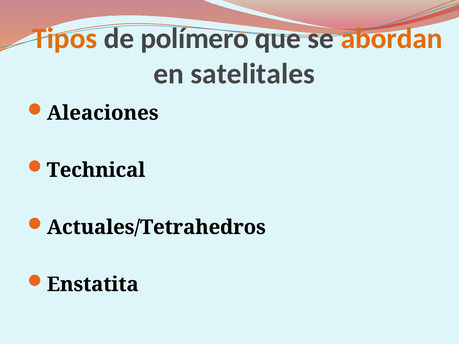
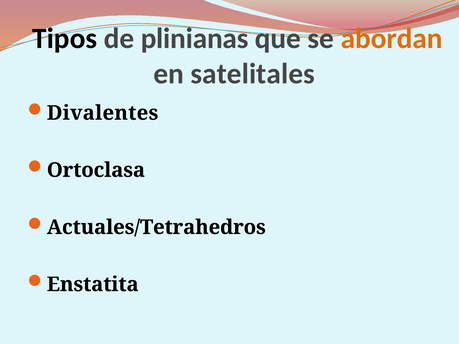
Tipos colour: orange -> black (65, 39)
polímero: polímero -> plinianas (195, 39)
Aleaciones: Aleaciones -> Divalentes (103, 113)
Technical: Technical -> Ortoclasa (96, 170)
